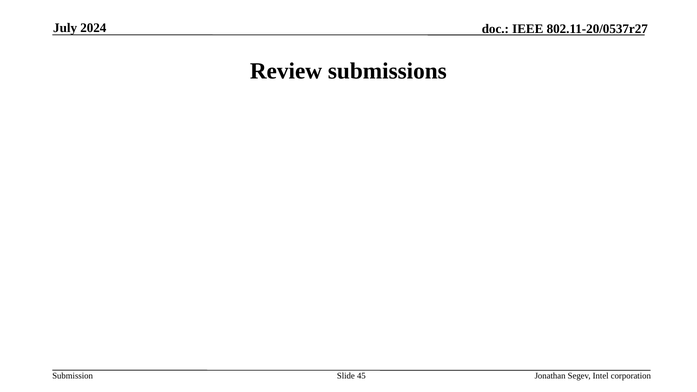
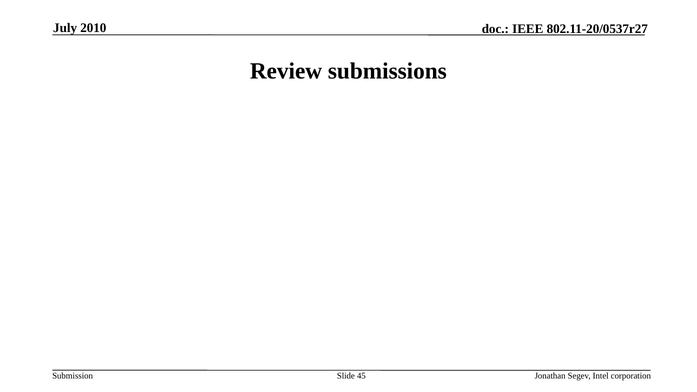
2024: 2024 -> 2010 (93, 28)
